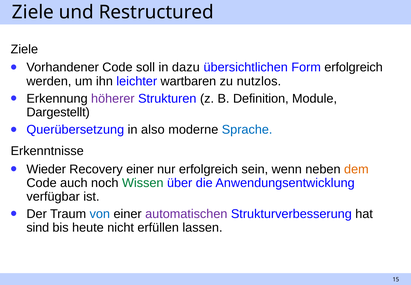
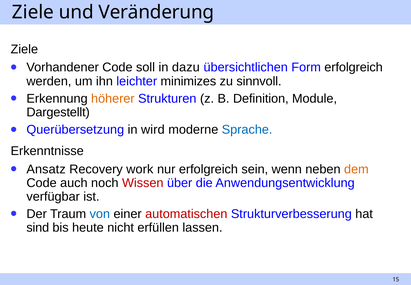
Restructured: Restructured -> Veränderung (156, 12)
wartbaren: wartbaren -> minimizes (188, 81)
nutzlos: nutzlos -> sinnvoll (259, 81)
höherer colour: purple -> orange (113, 98)
also: also -> wird (153, 130)
Wieder: Wieder -> Ansatz (46, 169)
Recovery einer: einer -> work (140, 169)
Wissen colour: green -> red (143, 183)
automatischen colour: purple -> red (186, 214)
